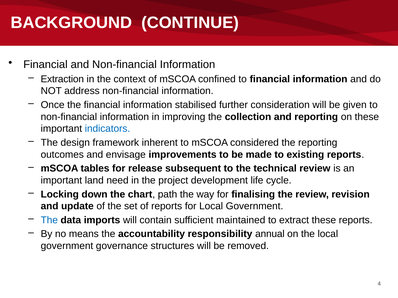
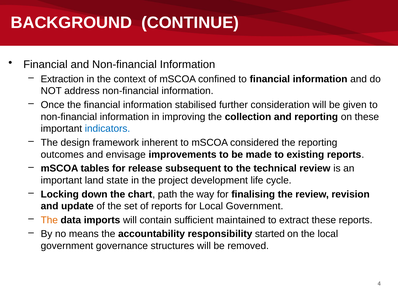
need: need -> state (117, 181)
The colour: blue -> orange (49, 220)
annual: annual -> started (270, 234)
